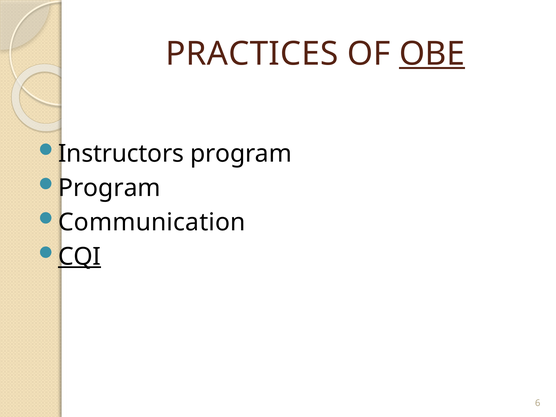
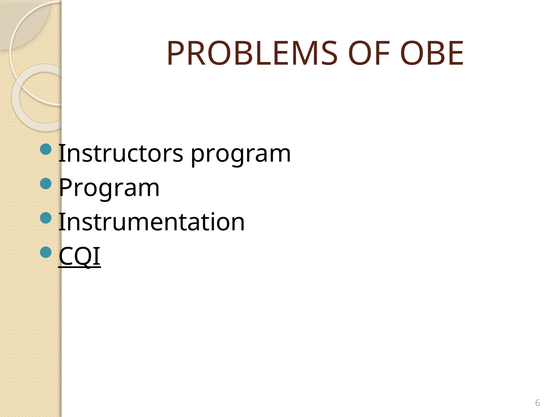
PRACTICES: PRACTICES -> PROBLEMS (252, 54)
OBE underline: present -> none (432, 54)
Communication: Communication -> Instrumentation (152, 222)
